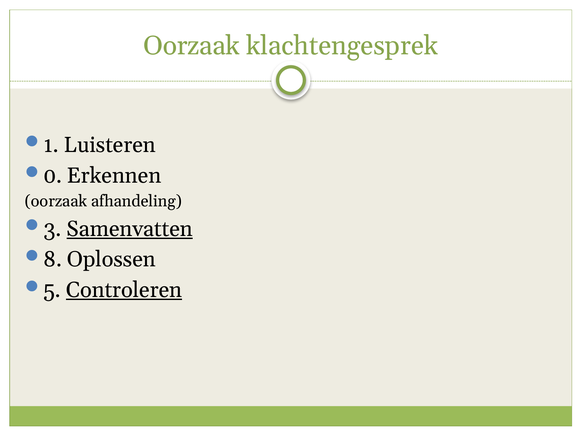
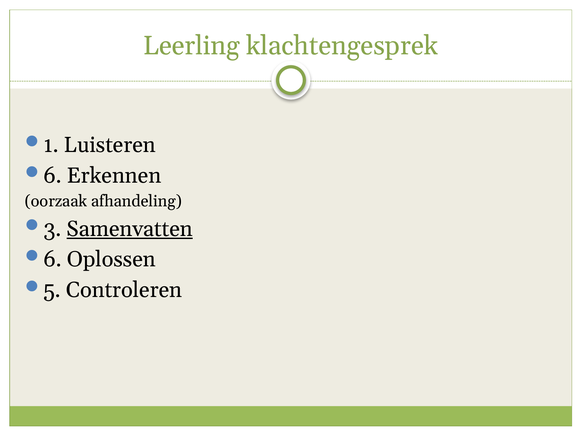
Oorzaak: Oorzaak -> Leerling (191, 46)
0: 0 -> 6 (52, 176)
8: 8 -> 6 (53, 260)
Controleren underline: present -> none (124, 290)
